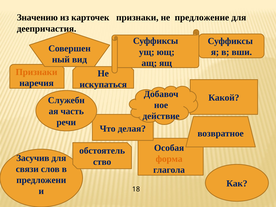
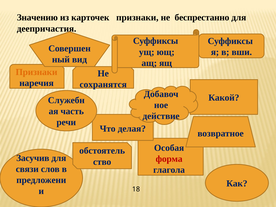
предложение: предложение -> беспрестанно (202, 18)
искупаться: искупаться -> сохранятся (103, 84)
форма colour: orange -> red (169, 159)
